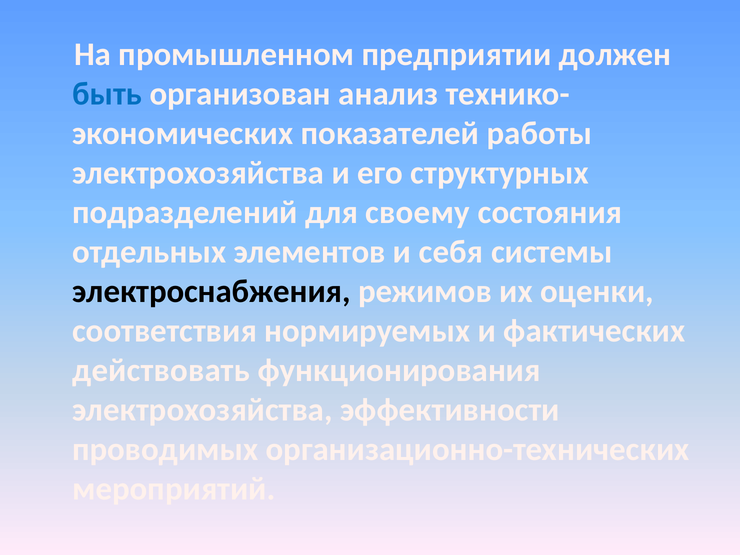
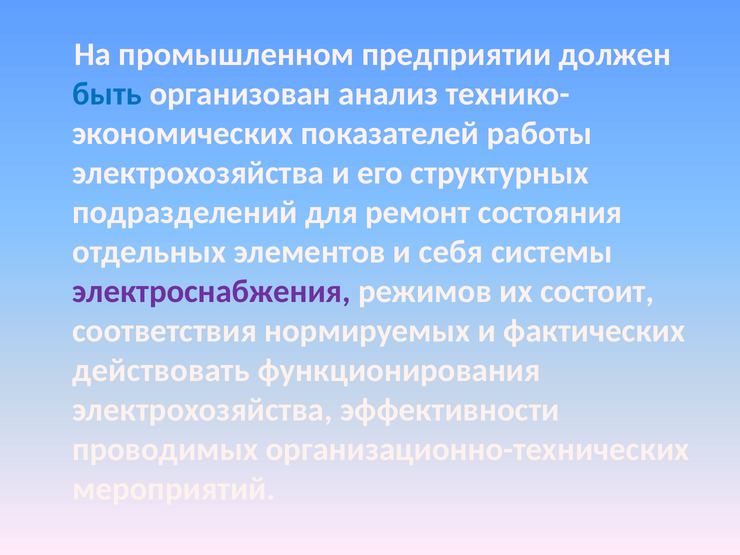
своему: своему -> ремонт (418, 213)
электроснабжения colour: black -> purple (211, 291)
оценки: оценки -> состоит (597, 291)
